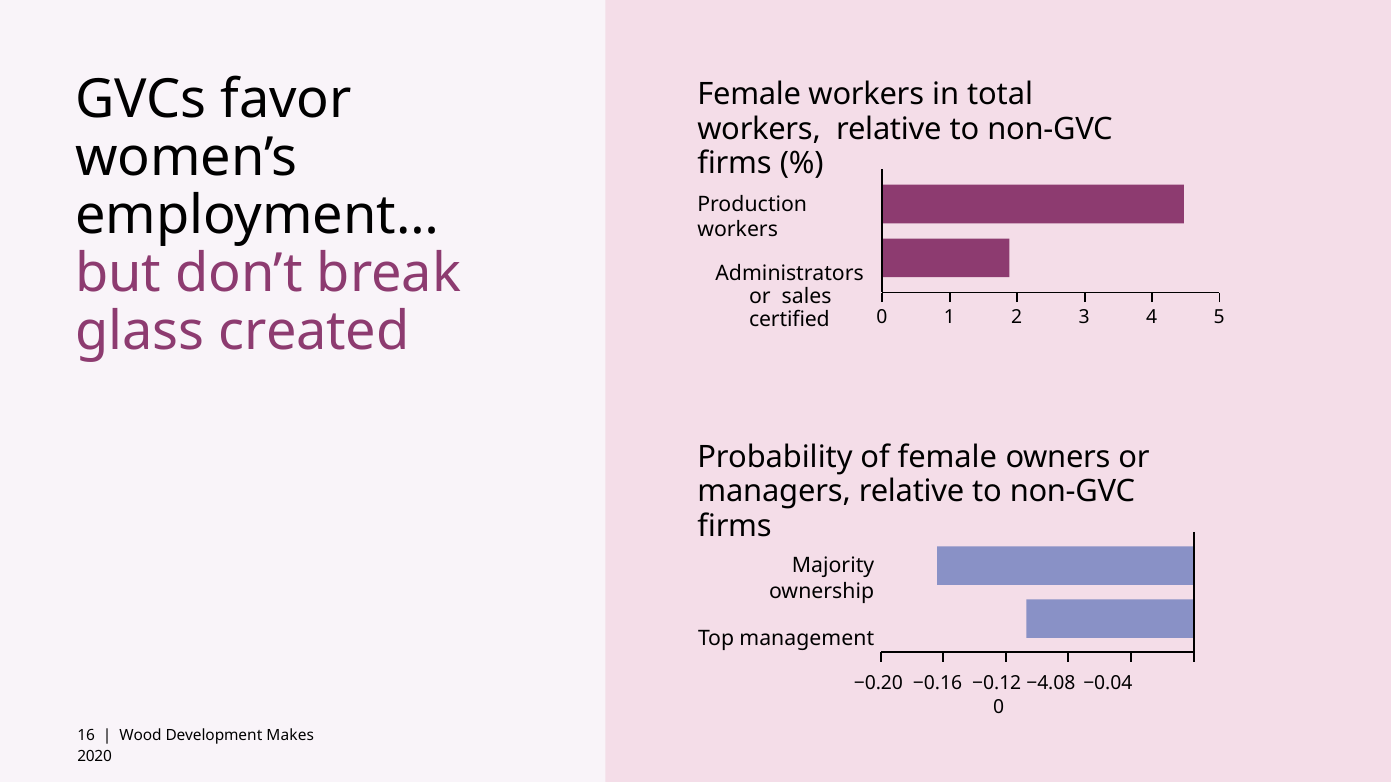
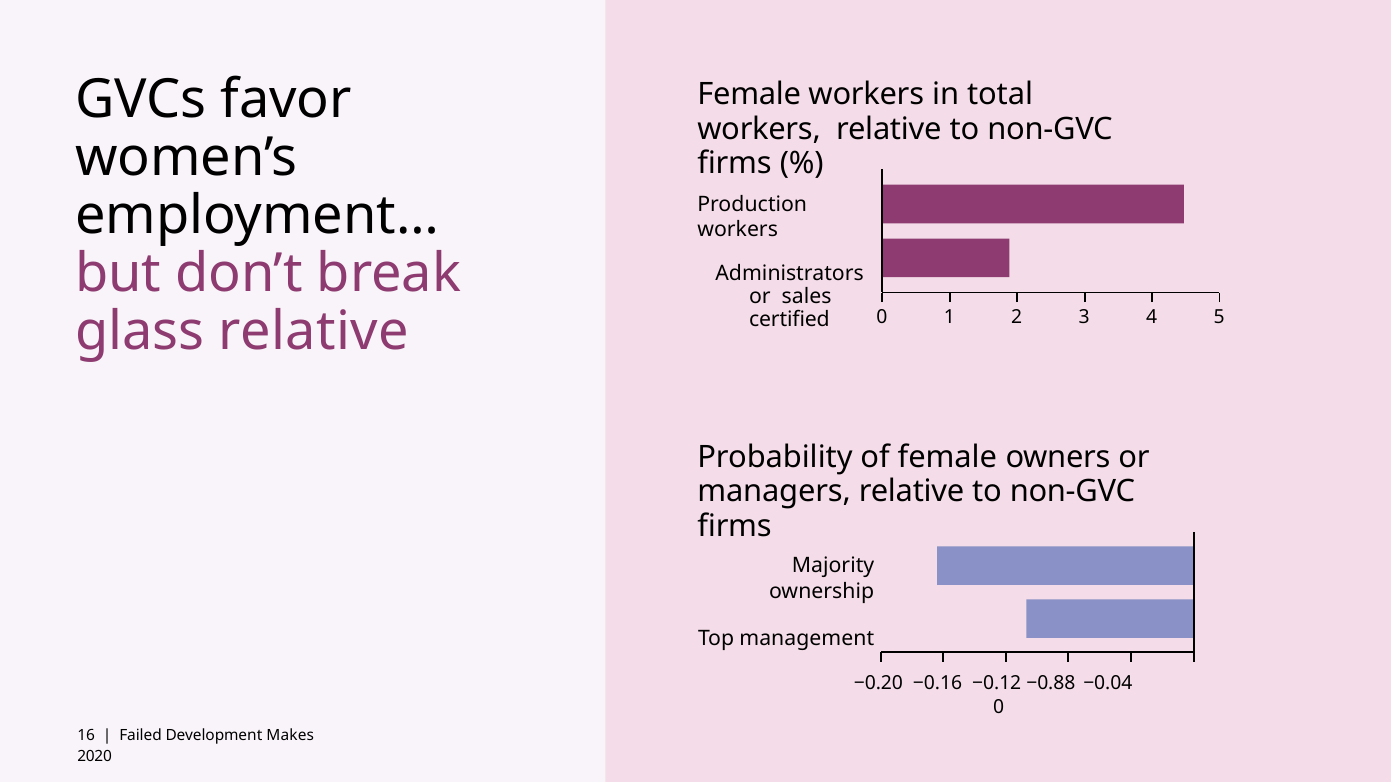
glass created: created -> relative (314, 332)
−4.08: −4.08 -> −0.88 (1051, 684)
Wood: Wood -> Failed (141, 735)
